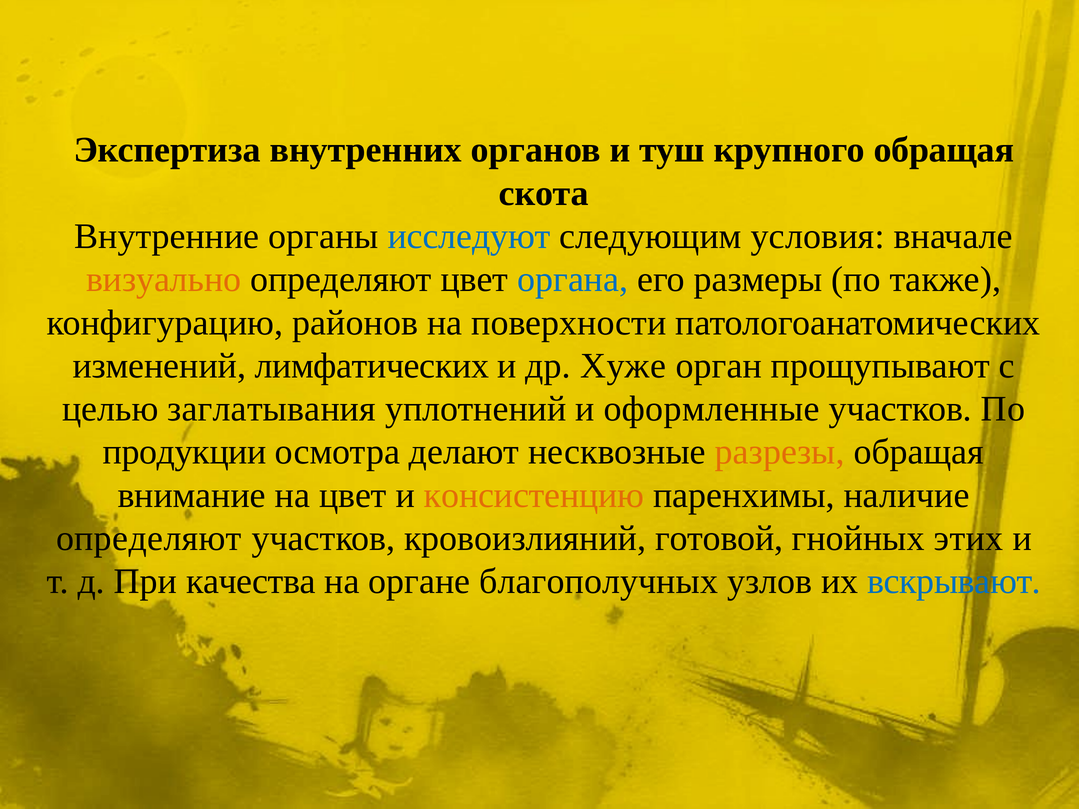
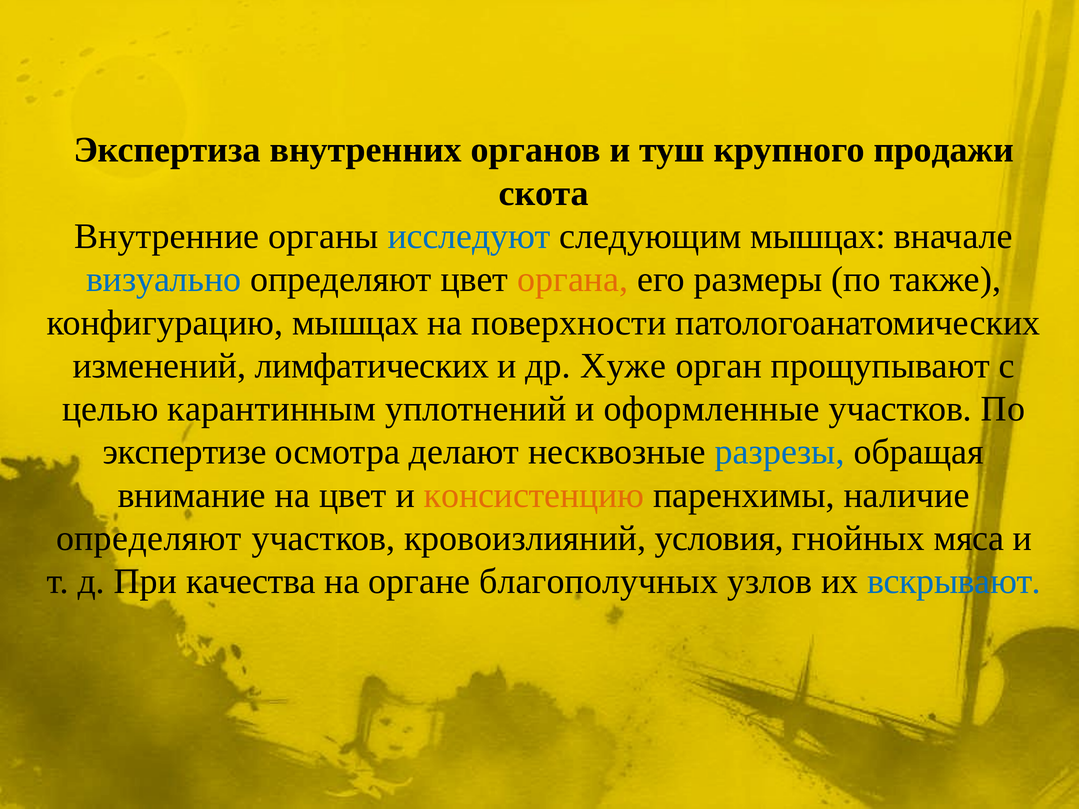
крупного обращая: обращая -> продажи (944, 150)
следующим условия: условия -> мышцах (818, 236)
визуально colour: orange -> blue (164, 280)
органа colour: blue -> orange (573, 280)
конфигурацию районов: районов -> мышцах (355, 323)
заглатывания: заглатывания -> карантинным (272, 409)
продукции: продукции -> экспертизе (185, 452)
разрезы colour: orange -> blue (780, 452)
готовой: готовой -> условия (719, 539)
этих: этих -> мяса (969, 539)
